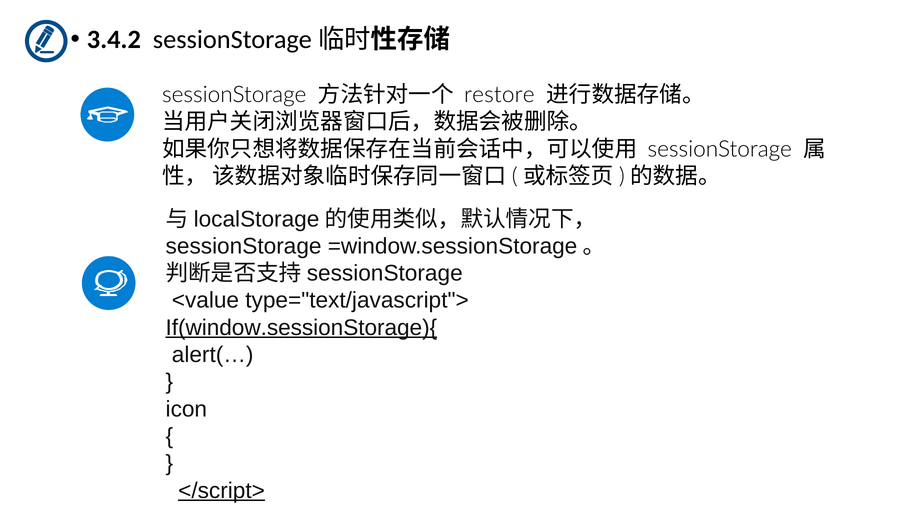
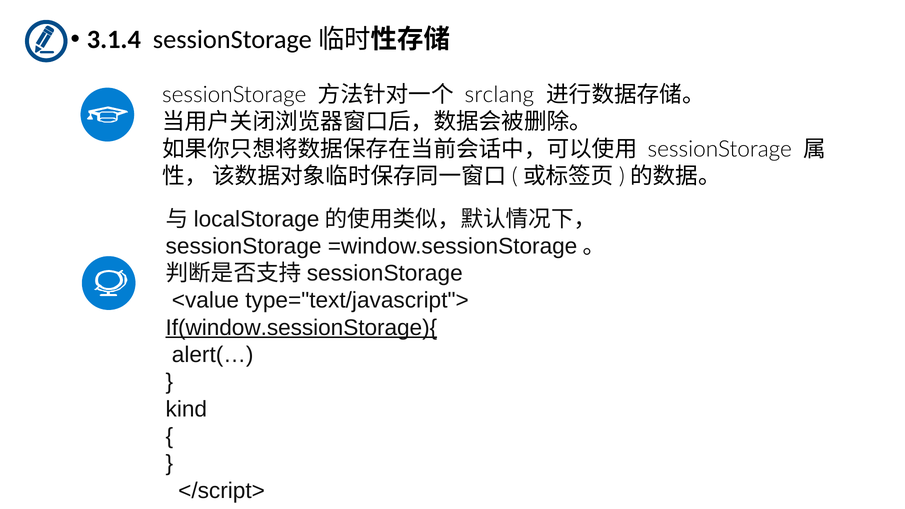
3.4.2: 3.4.2 -> 3.1.4 (114, 40)
restore: restore -> srclang (499, 95)
icon: icon -> kind (186, 409)
</script> underline: present -> none (222, 491)
